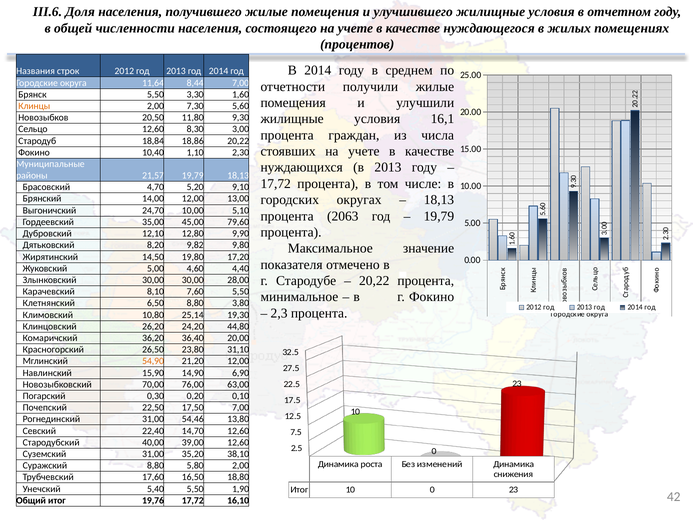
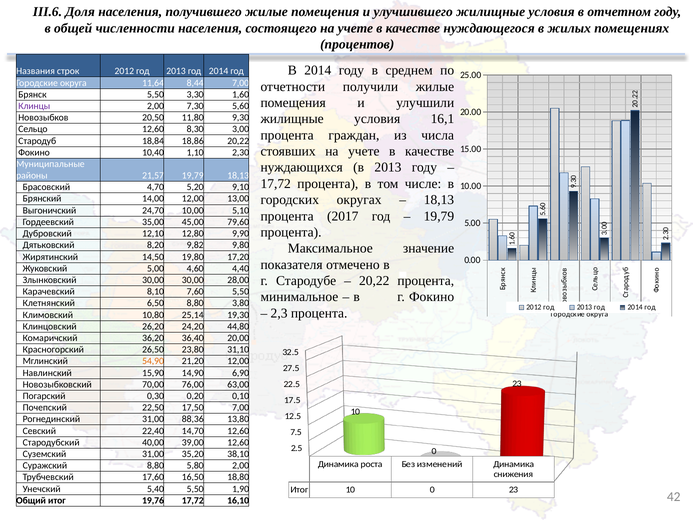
Клинцы colour: orange -> purple (34, 106)
2063: 2063 -> 2017 (343, 216)
54,46: 54,46 -> 88,36 (193, 419)
